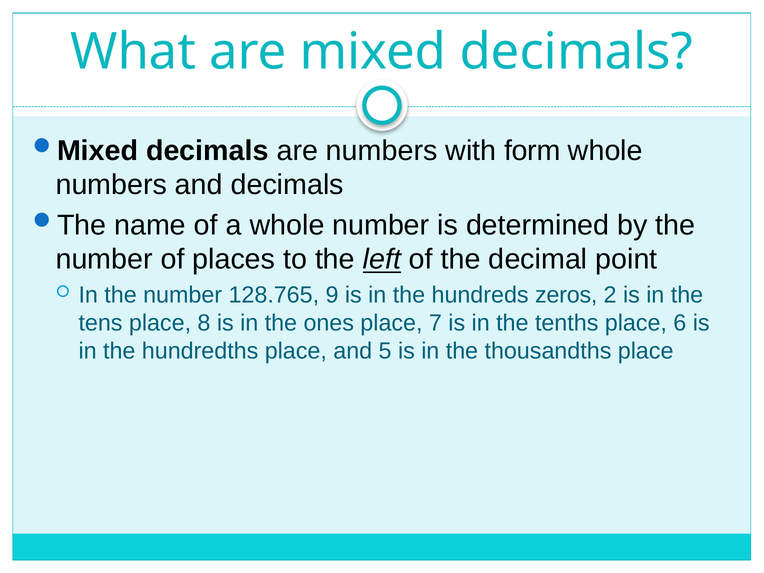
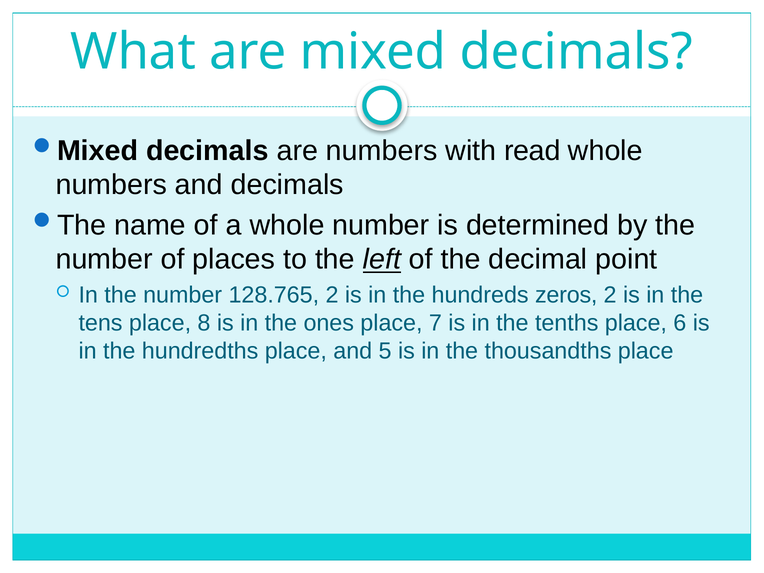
form: form -> read (532, 151)
128.765 9: 9 -> 2 (332, 295)
